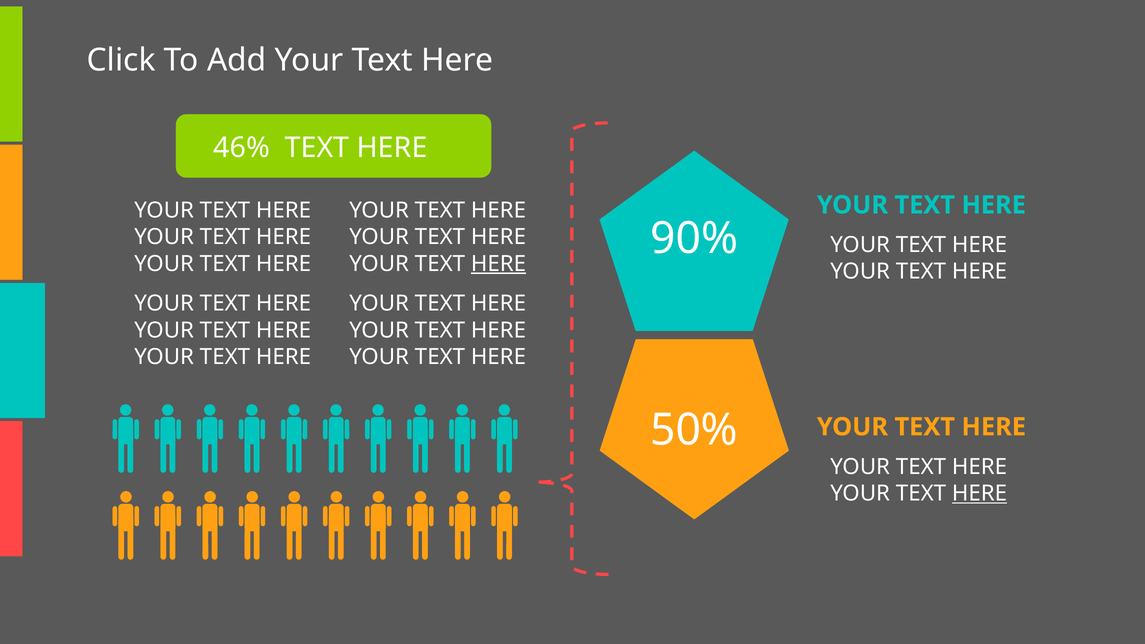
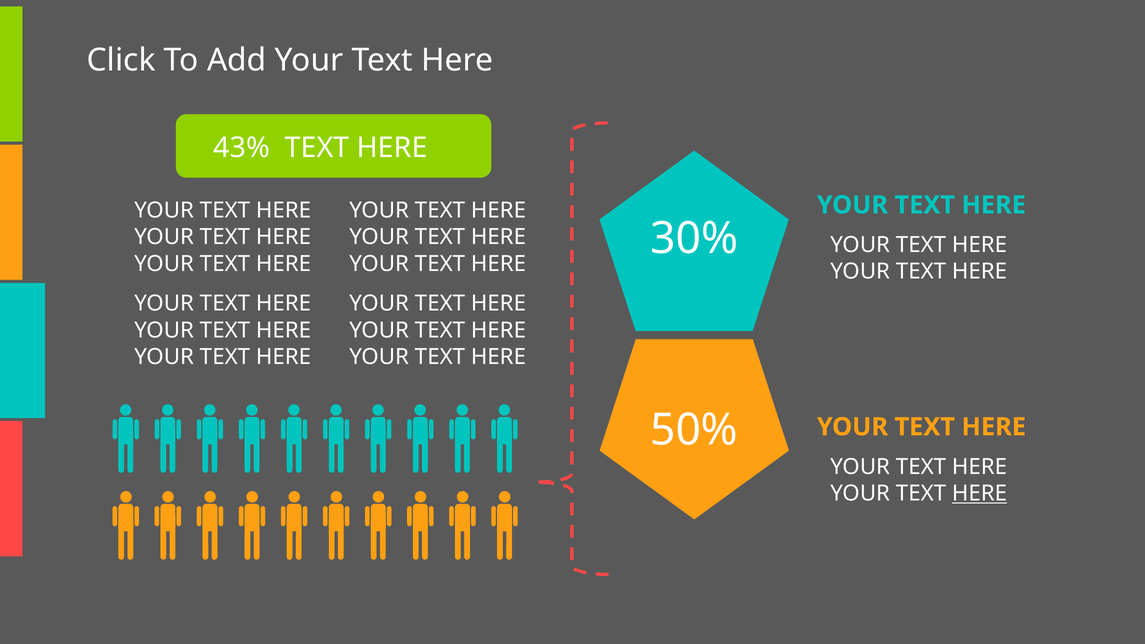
46%: 46% -> 43% (242, 148)
90%: 90% -> 30% (694, 239)
HERE underline: present -> none (498, 264)
